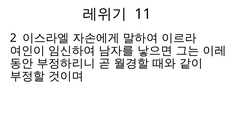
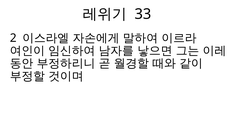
11: 11 -> 33 (143, 14)
